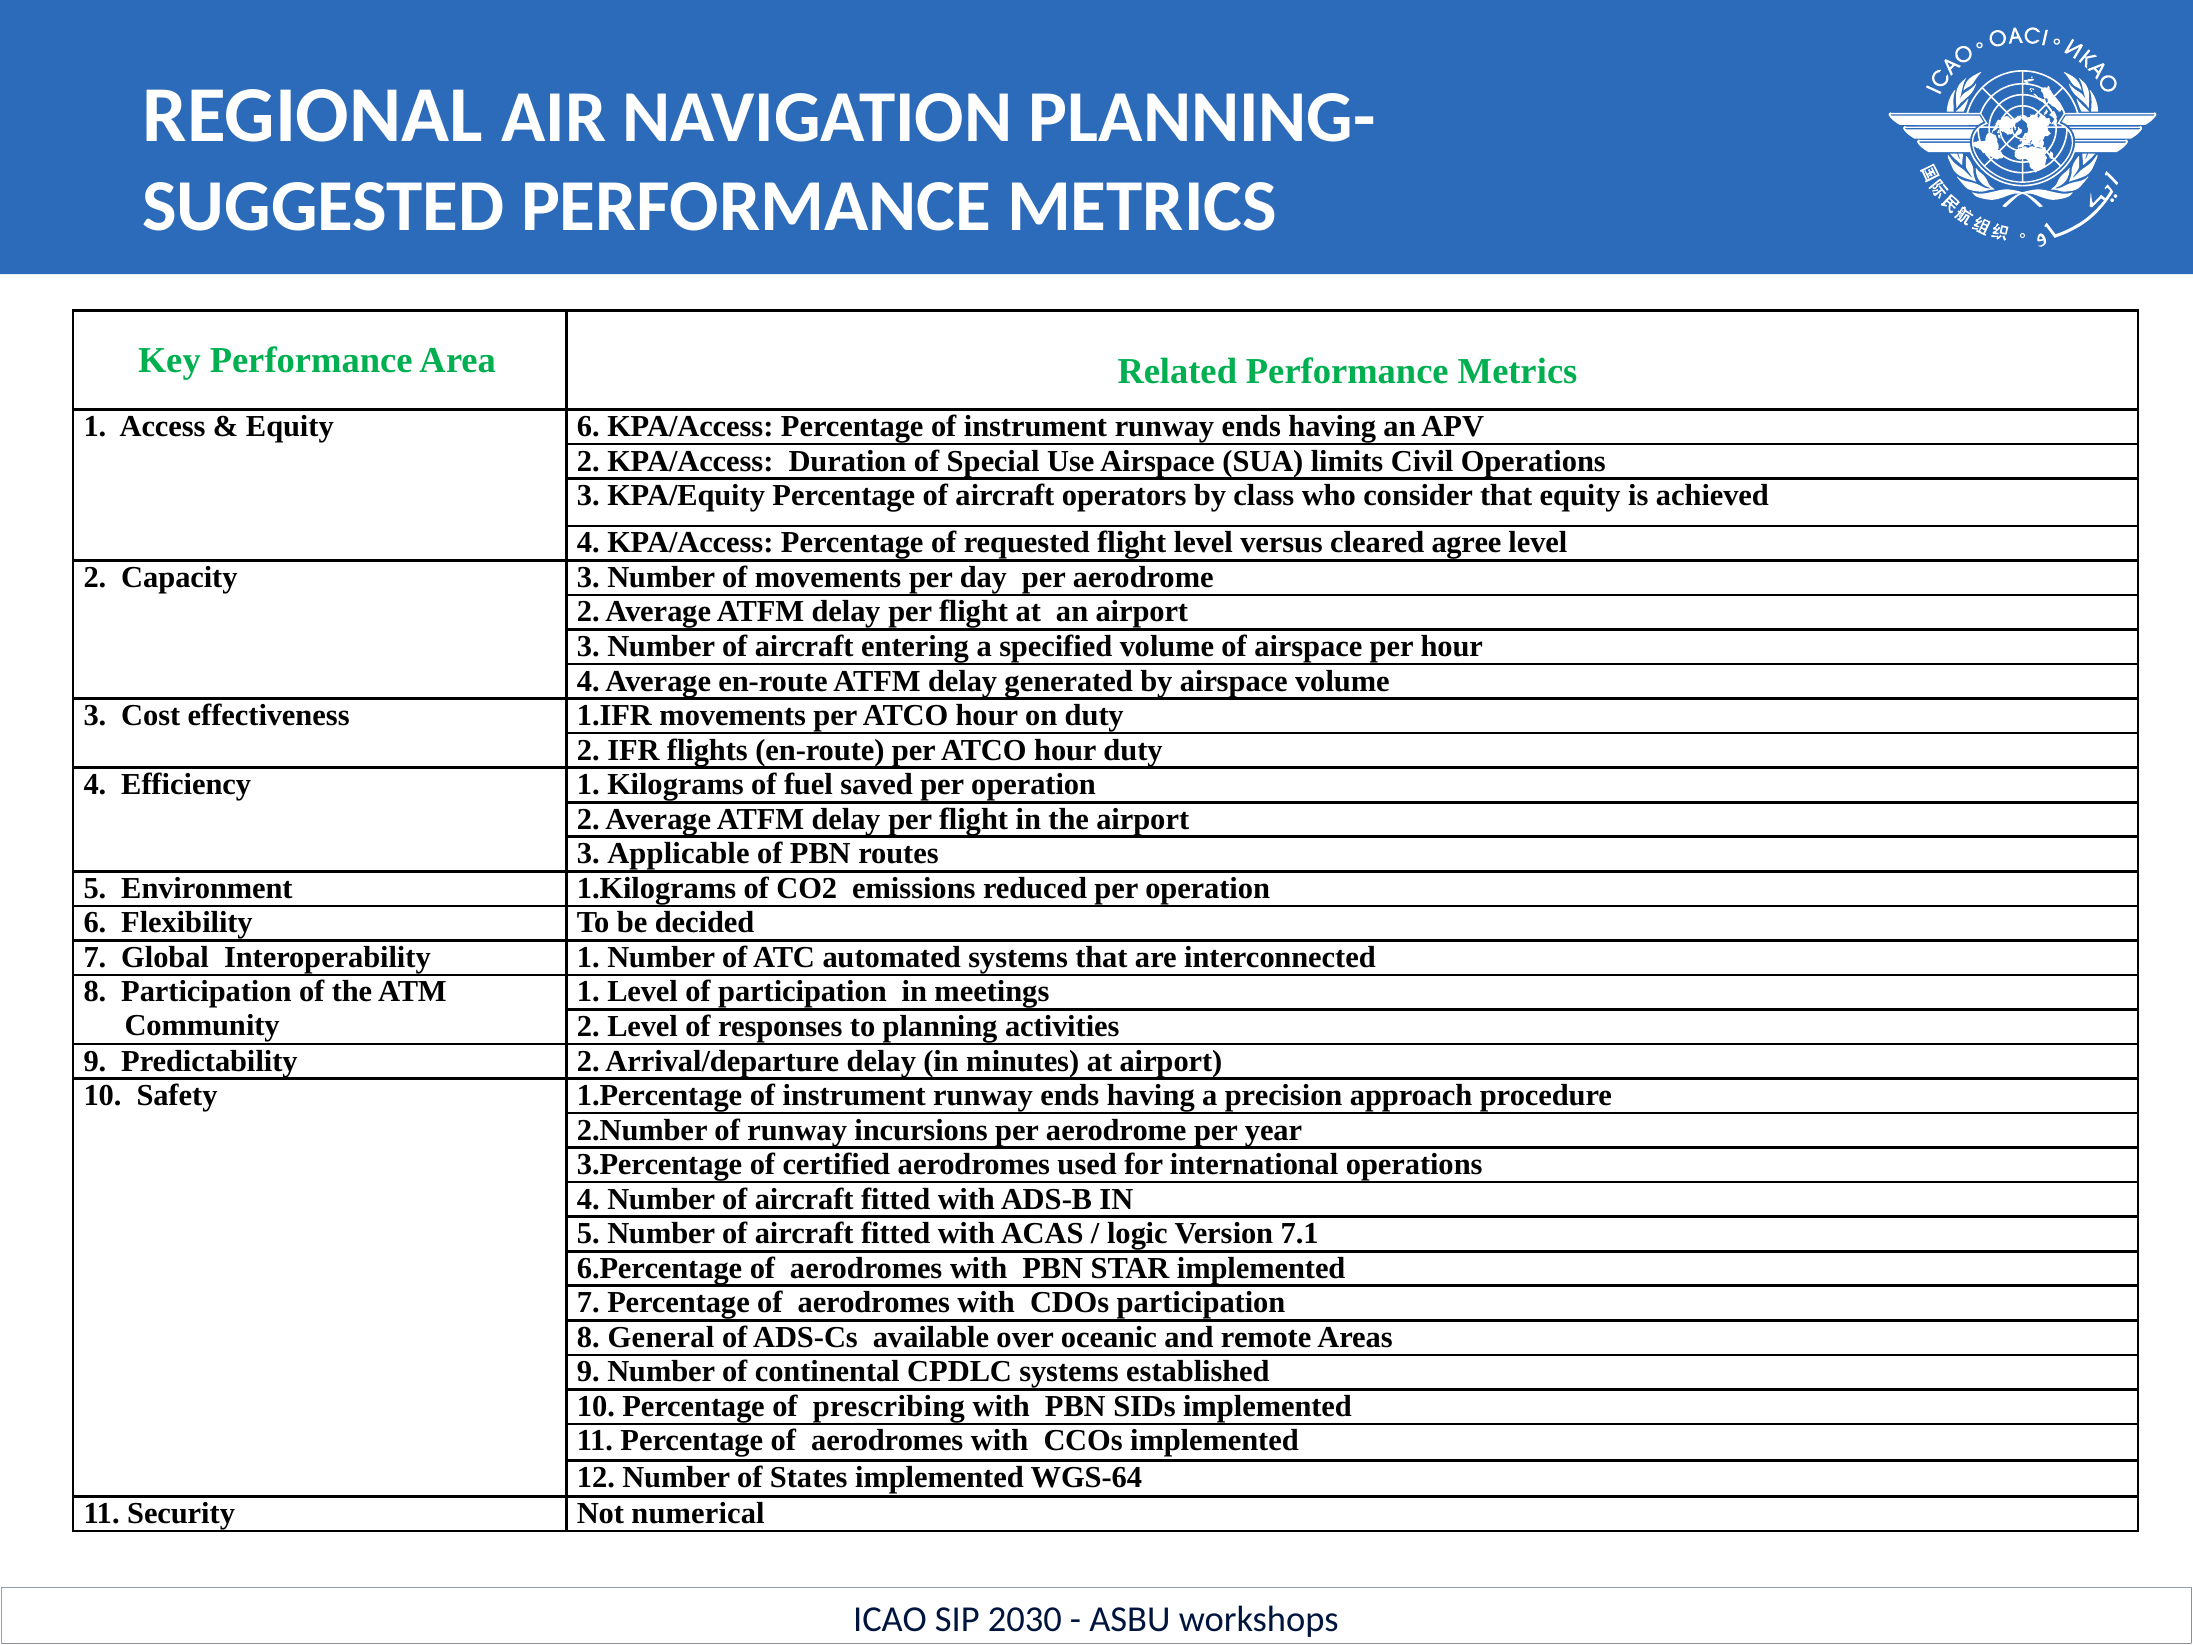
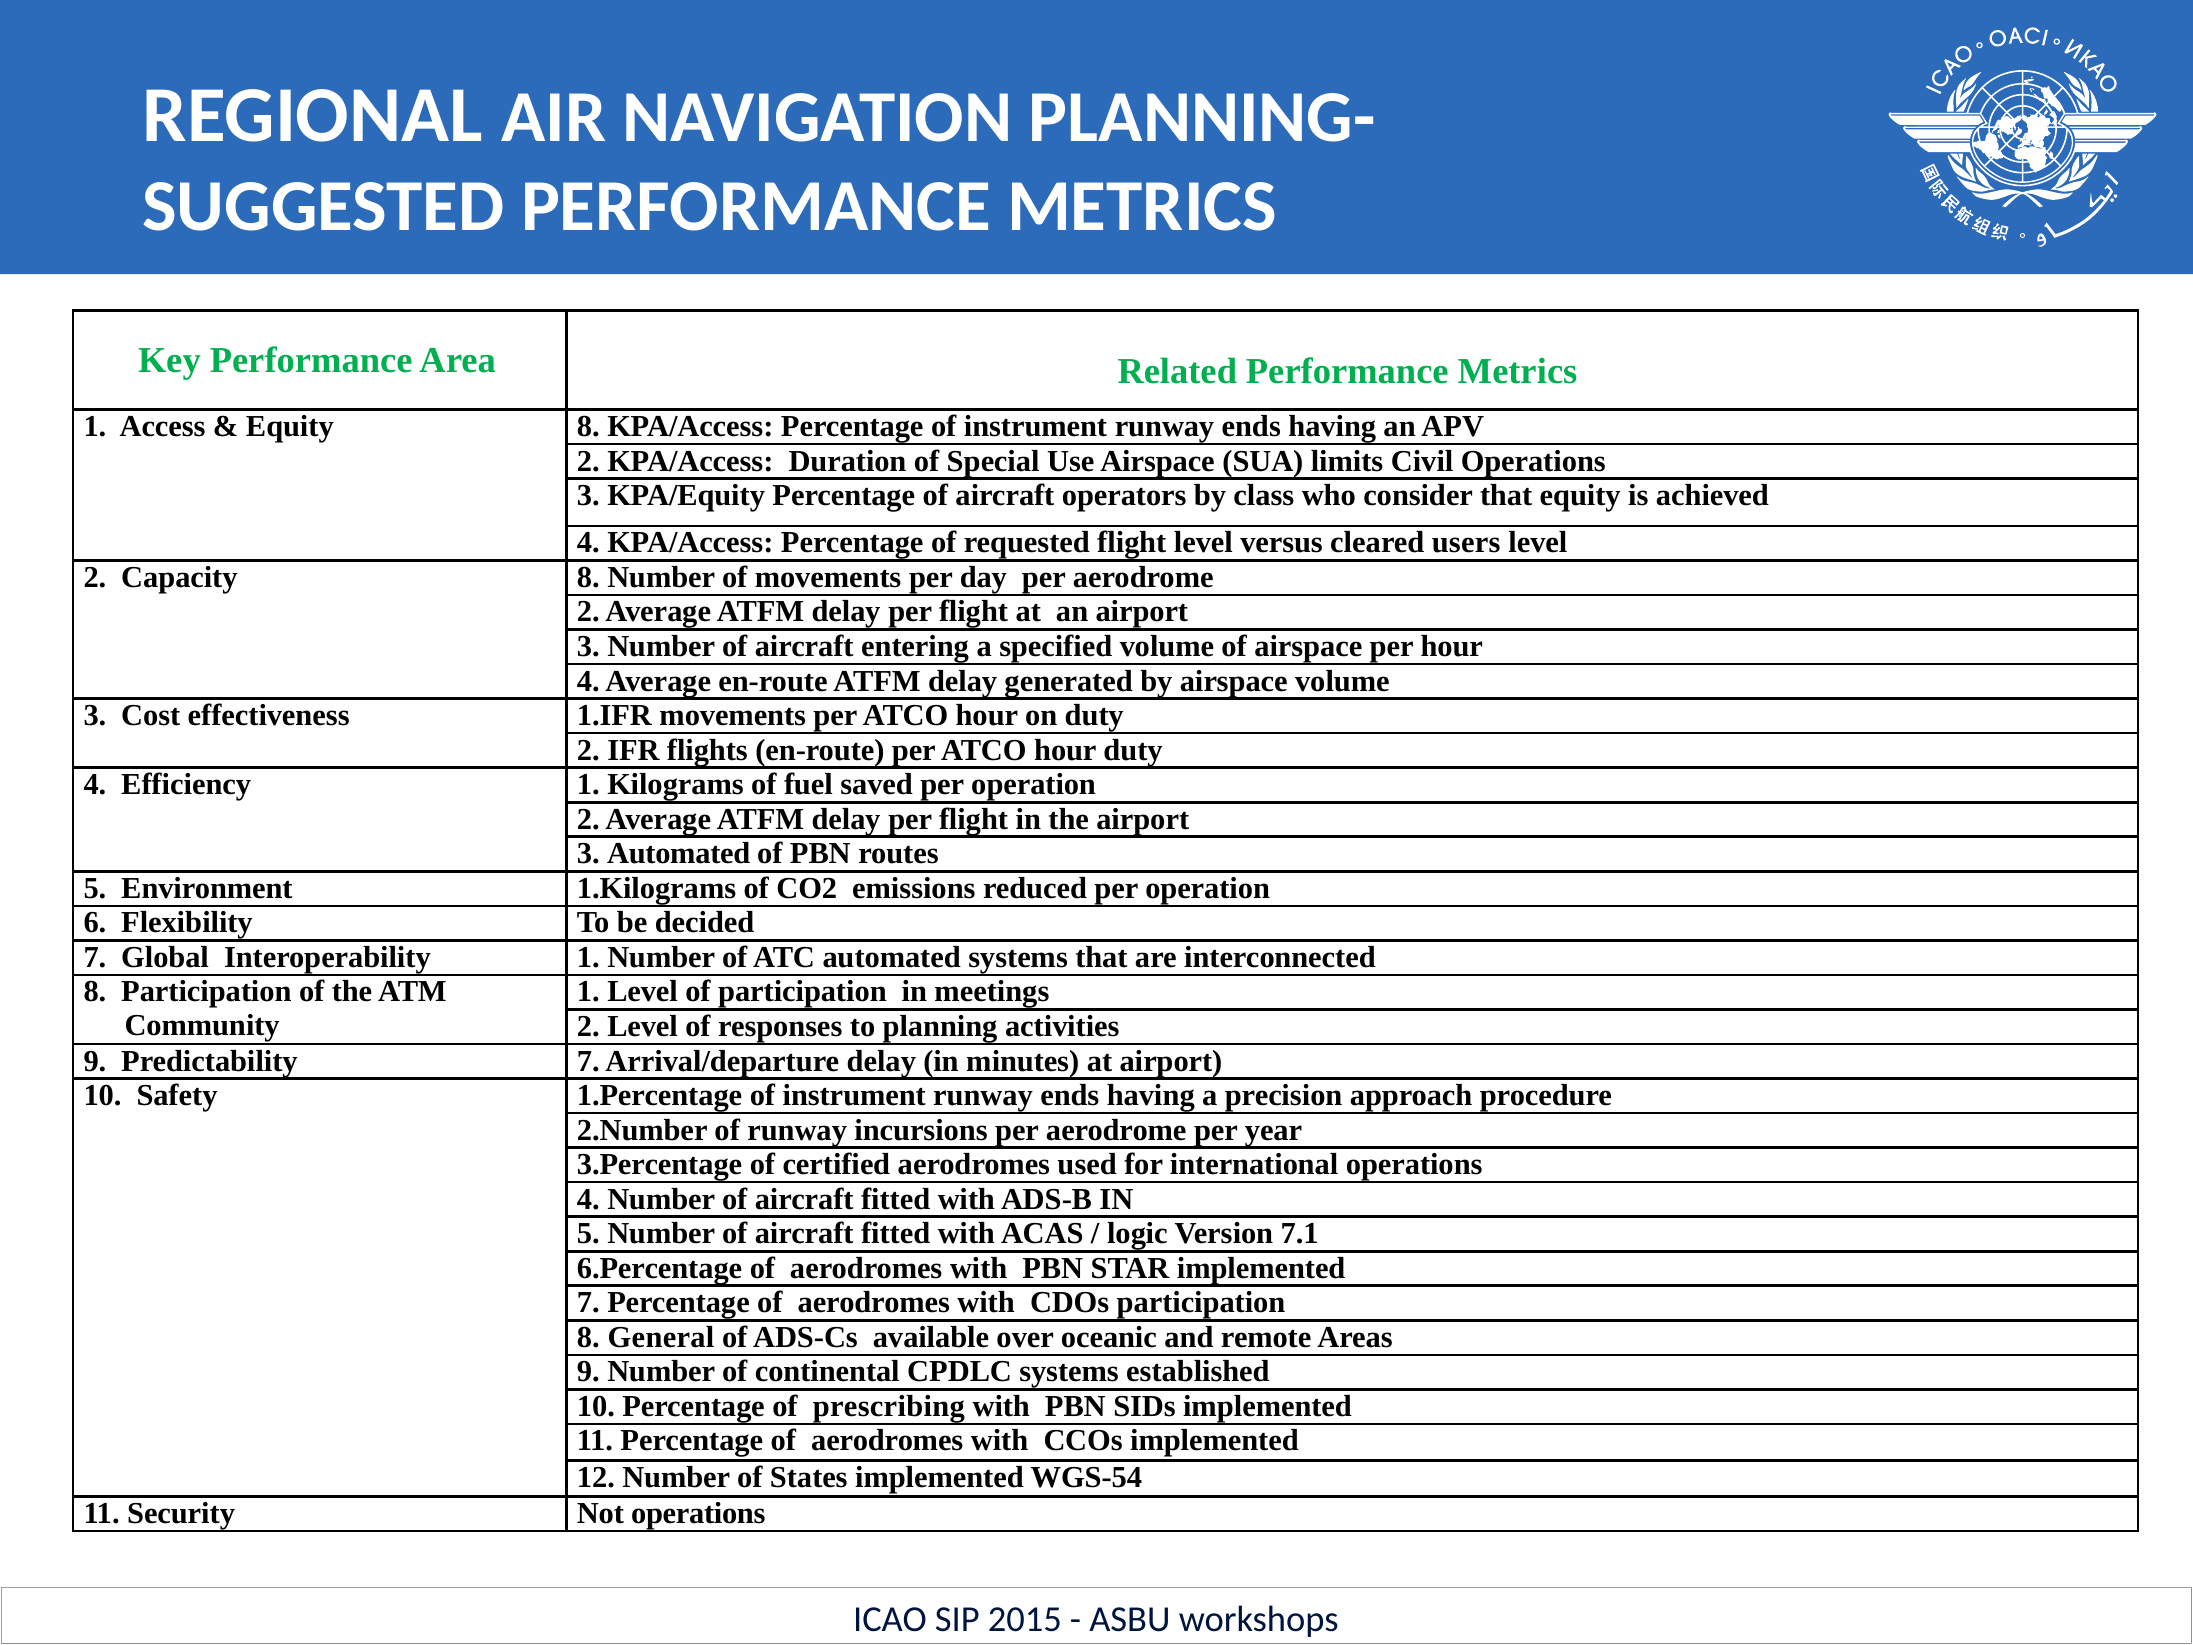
Equity 6: 6 -> 8 (588, 426)
agree: agree -> users (1466, 543)
Capacity 3: 3 -> 8 (588, 577)
3 Applicable: Applicable -> Automated (679, 854)
Predictability 2: 2 -> 7 (588, 1061)
WGS-64: WGS-64 -> WGS-54 (1086, 1477)
Not numerical: numerical -> operations (698, 1513)
2030: 2030 -> 2015 (1025, 1619)
